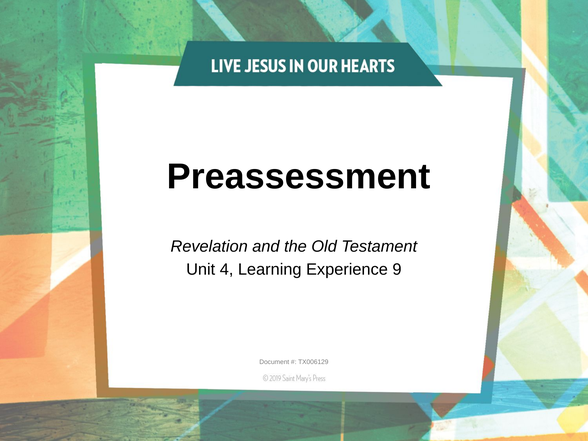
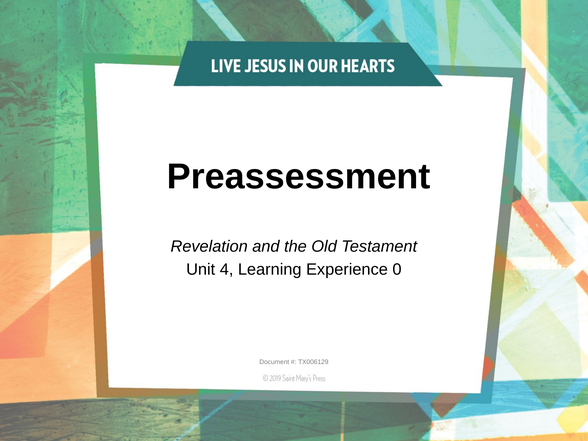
9: 9 -> 0 (397, 269)
